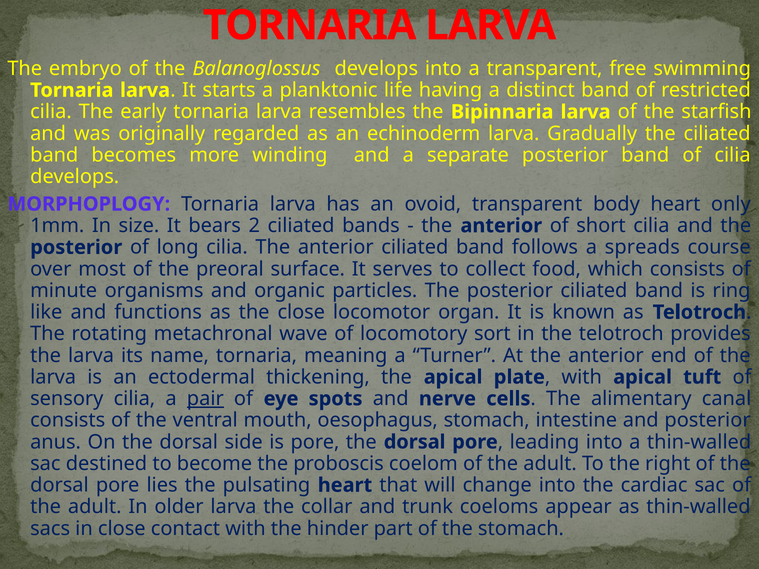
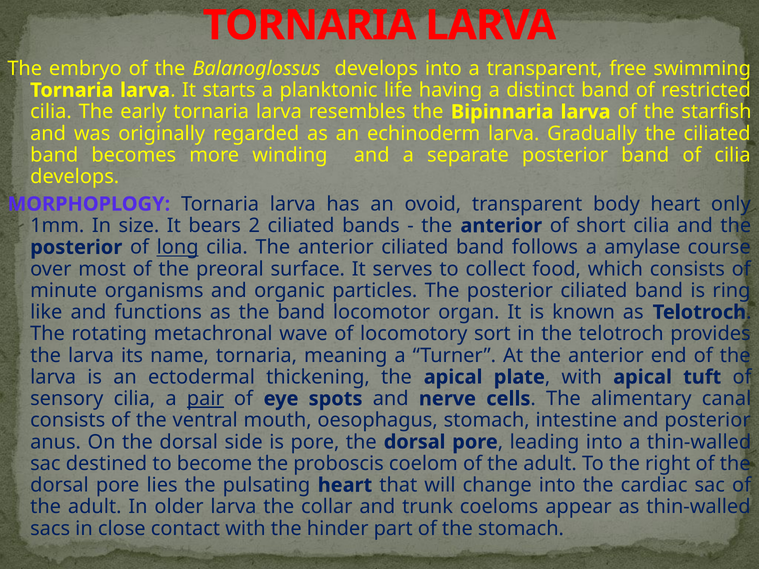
long underline: none -> present (178, 247)
spreads: spreads -> amylase (642, 247)
the close: close -> band (301, 312)
